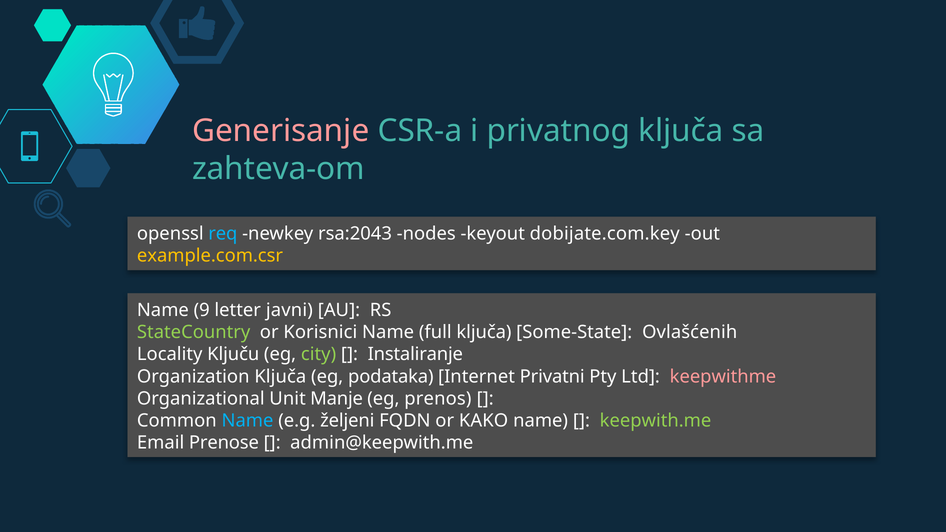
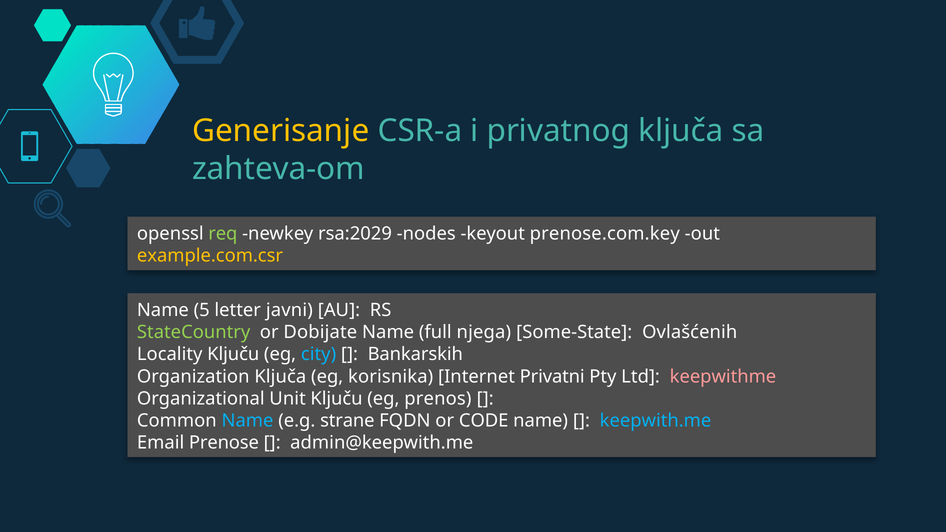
Generisanje colour: pink -> yellow (281, 131)
req colour: light blue -> light green (223, 234)
rsa:2043: rsa:2043 -> rsa:2029 (355, 234)
dobijate.com.key: dobijate.com.key -> prenose.com.key (605, 234)
9: 9 -> 5 (202, 310)
Korisnici: Korisnici -> Dobijate (320, 332)
full ključa: ključa -> njega (484, 332)
city colour: light green -> light blue (319, 354)
Instaliranje: Instaliranje -> Bankarskih (415, 354)
podataka: podataka -> korisnika (391, 377)
Unit Manje: Manje -> Ključu (337, 399)
željeni: željeni -> strane (347, 421)
KAKO: KAKO -> CODE (484, 421)
keepwith.me colour: light green -> light blue (656, 421)
